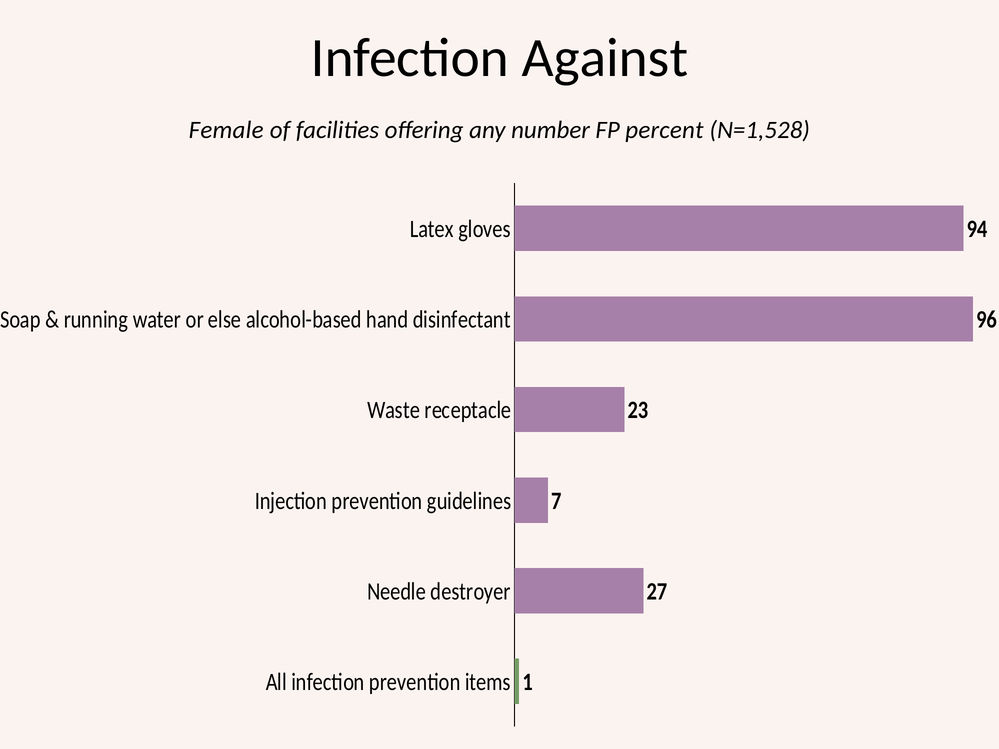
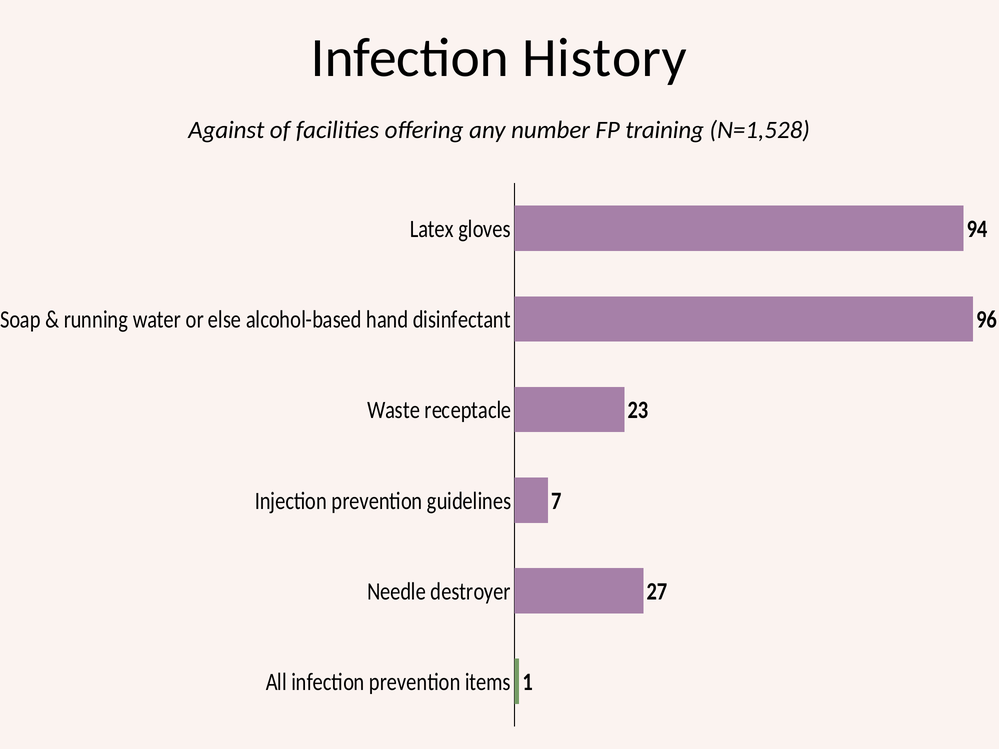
Against: Against -> History (605, 58)
Female: Female -> Against (226, 130)
percent: percent -> training (665, 130)
